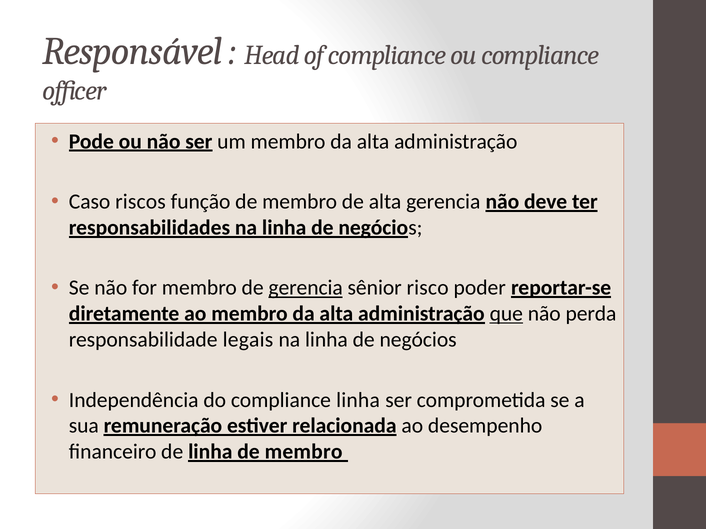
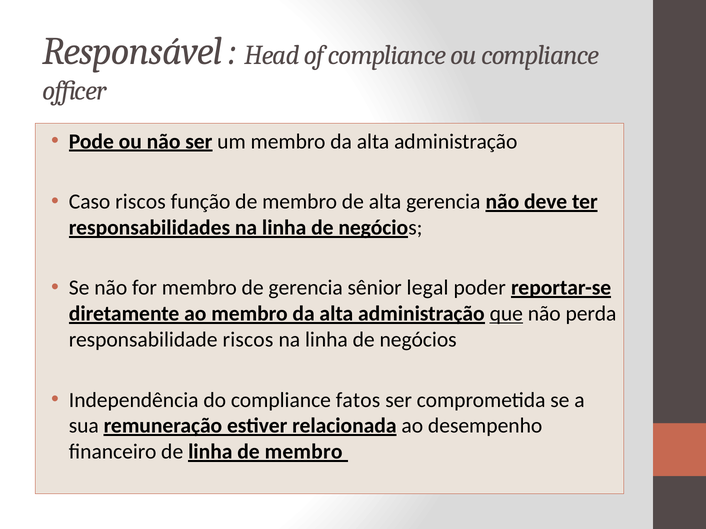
gerencia underline: present -> none (306, 288)
risco: risco -> legal (428, 288)
responsabilidade legais: legais -> riscos (248, 340)
compliance linha: linha -> fatos (358, 400)
